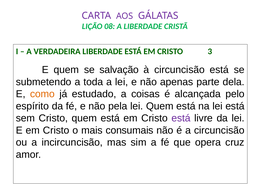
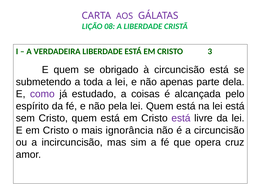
salvação: salvação -> obrigado (119, 70)
como colour: orange -> purple (42, 94)
consumais: consumais -> ignorância (129, 130)
